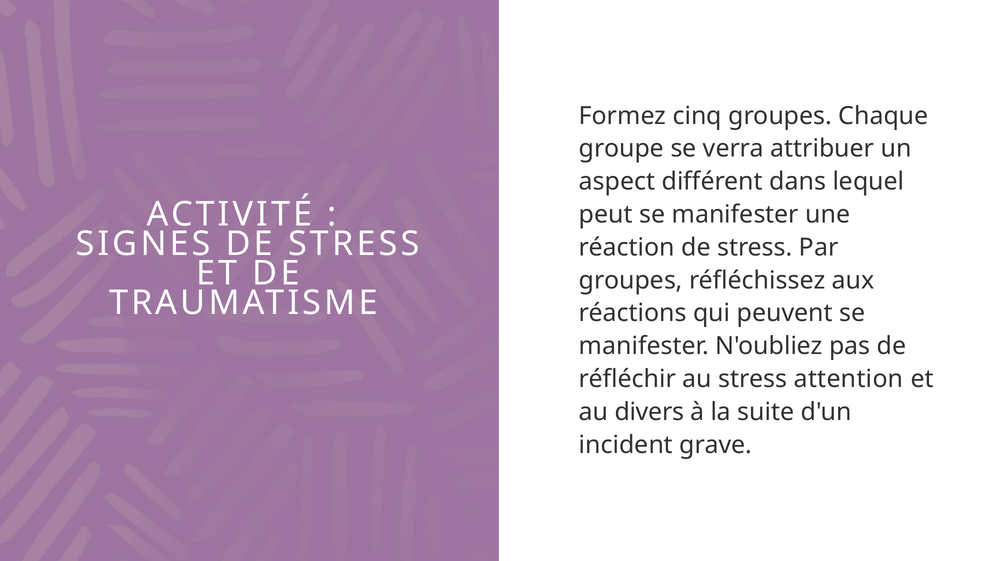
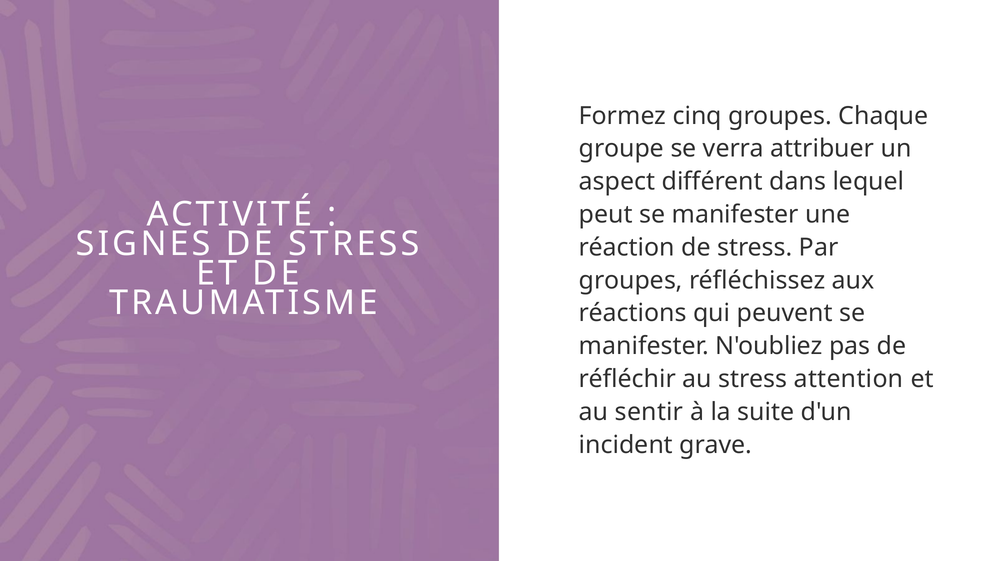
divers: divers -> sentir (649, 412)
